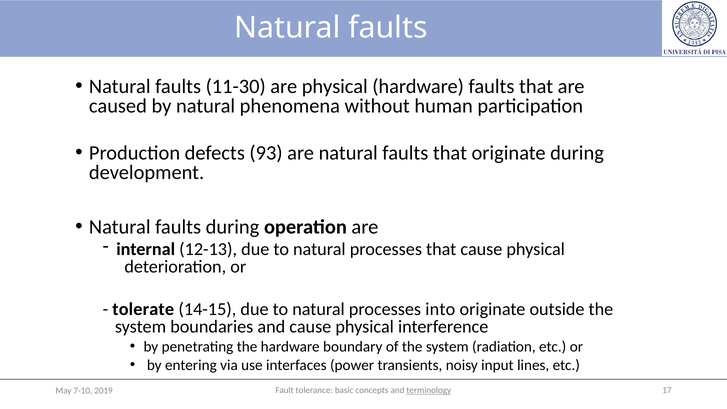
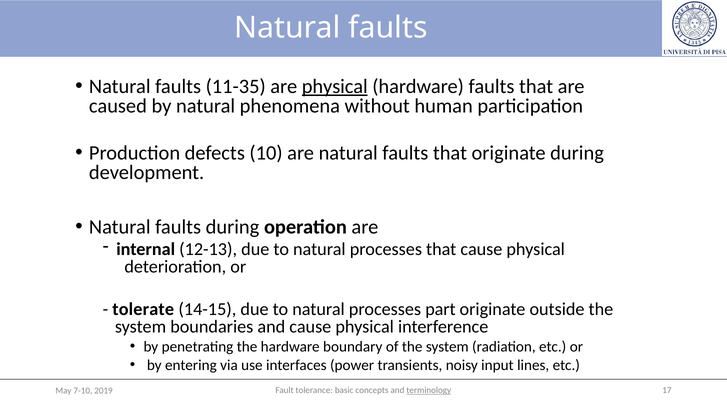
11-30: 11-30 -> 11-35 (236, 86)
physical underline: none -> present (335, 86)
93: 93 -> 10 (266, 153)
into: into -> part (440, 309)
